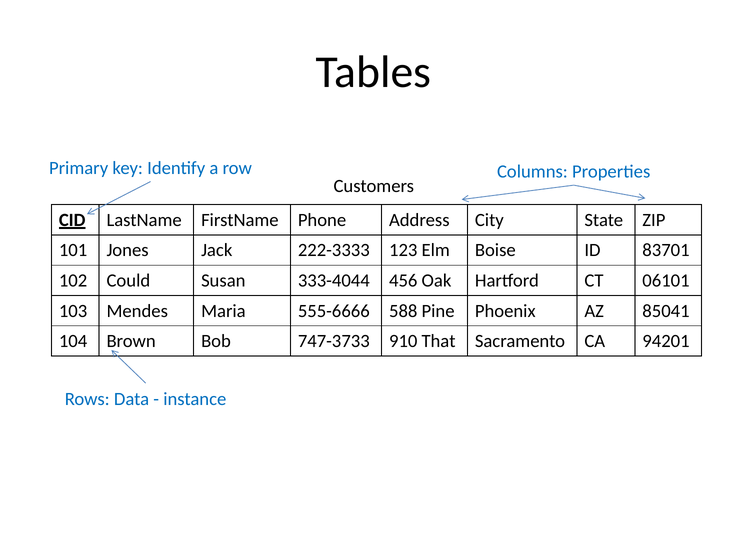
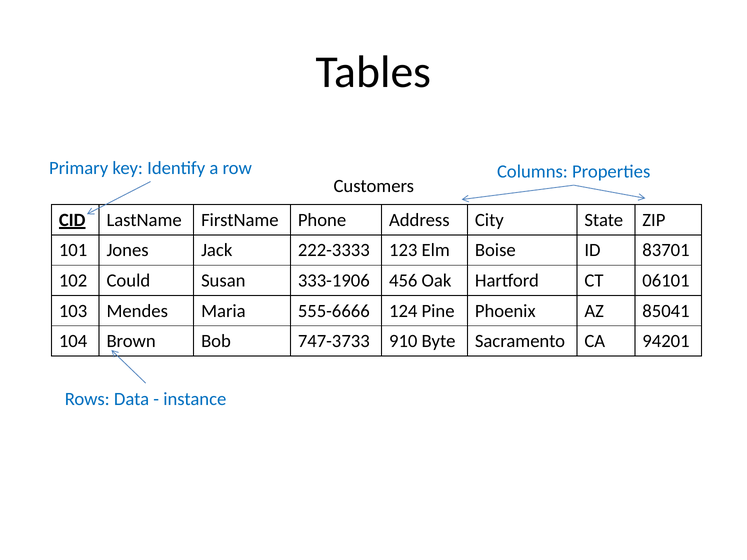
333-4044: 333-4044 -> 333-1906 (334, 281)
588: 588 -> 124 (403, 311)
That: That -> Byte (439, 341)
